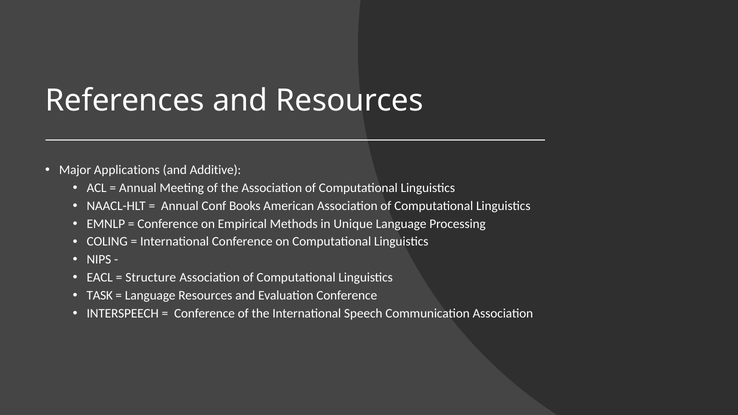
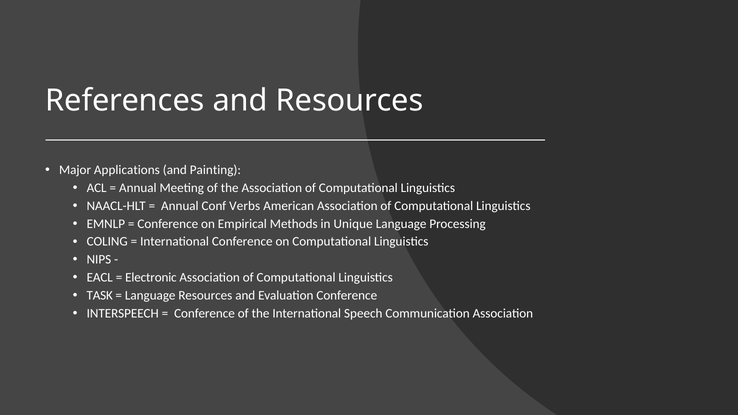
Additive: Additive -> Painting (215, 170)
Books: Books -> Verbs (245, 206)
Structure: Structure -> Electronic (151, 278)
